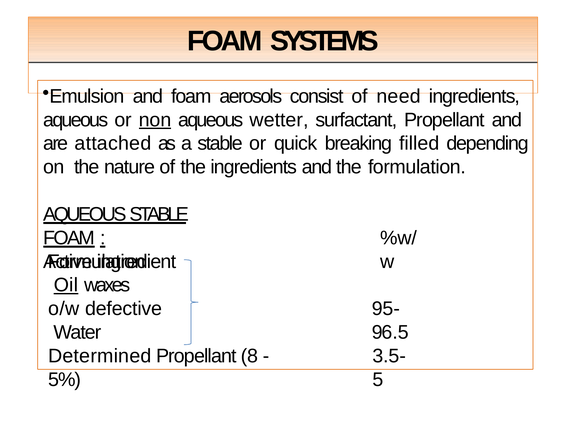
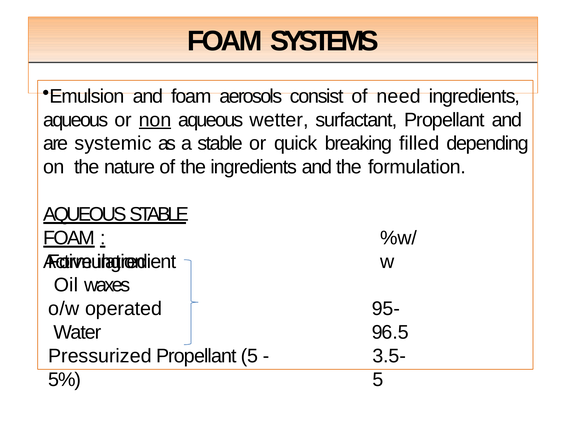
attached: attached -> systemic (113, 143)
Oil underline: present -> none (66, 285)
defective: defective -> operated (124, 308)
Determined: Determined -> Pressurized (100, 356)
Propellant 8: 8 -> 5 (249, 356)
